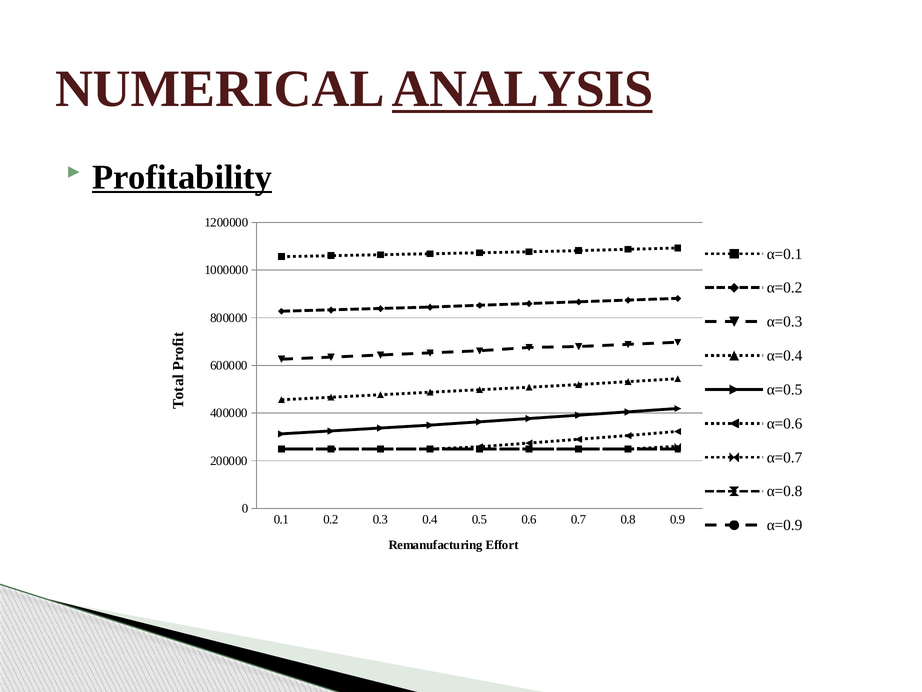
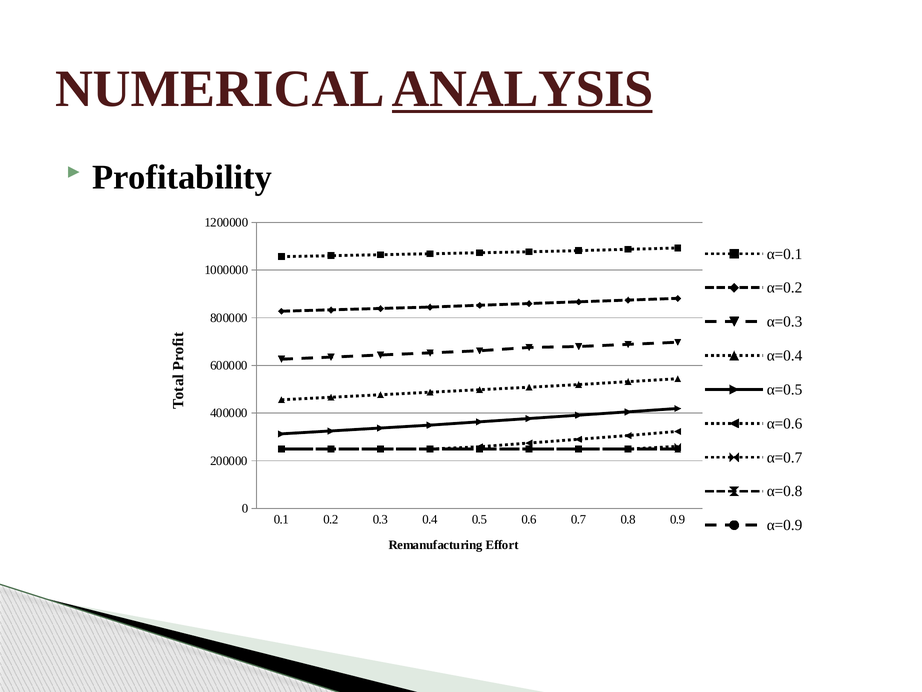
Profitability underline: present -> none (182, 177)
